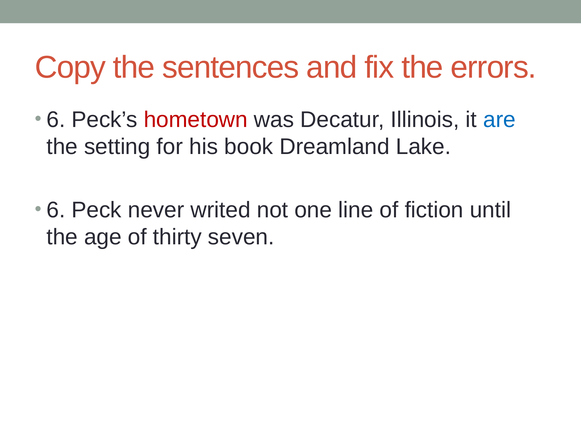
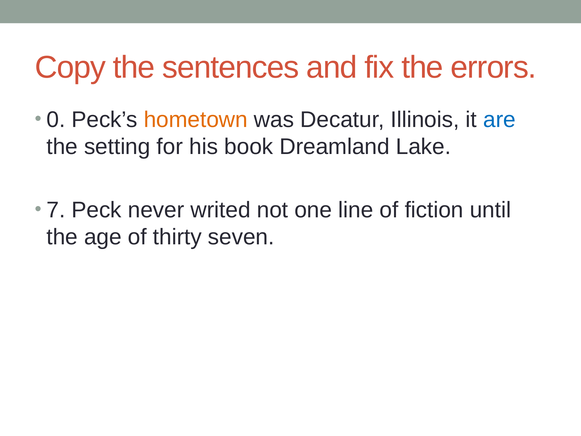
6: 6 -> 0 (56, 120)
hometown colour: red -> orange (196, 120)
6: 6 -> 7 (56, 210)
